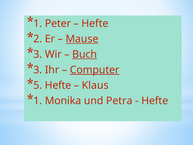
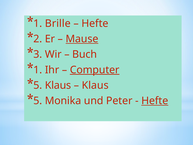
Peter: Peter -> Brille (58, 23)
Buch underline: present -> none (85, 54)
3: 3 -> 1 (38, 70)
5 Hefte: Hefte -> Klaus (58, 85)
1: 1 -> 5 (38, 101)
Petra: Petra -> Peter (119, 101)
Hefte underline: none -> present (155, 101)
